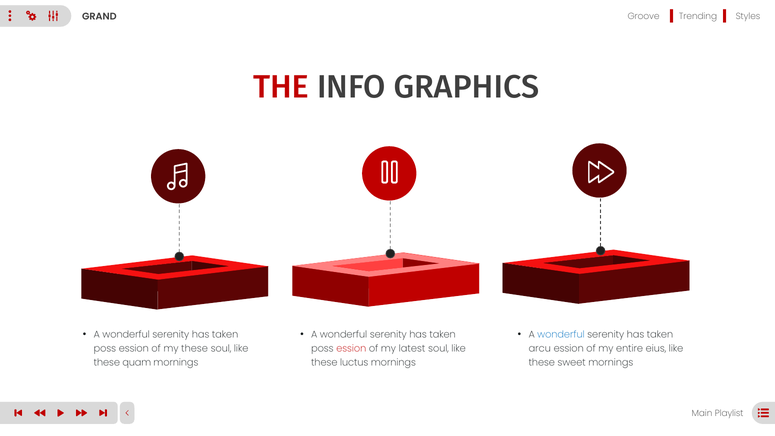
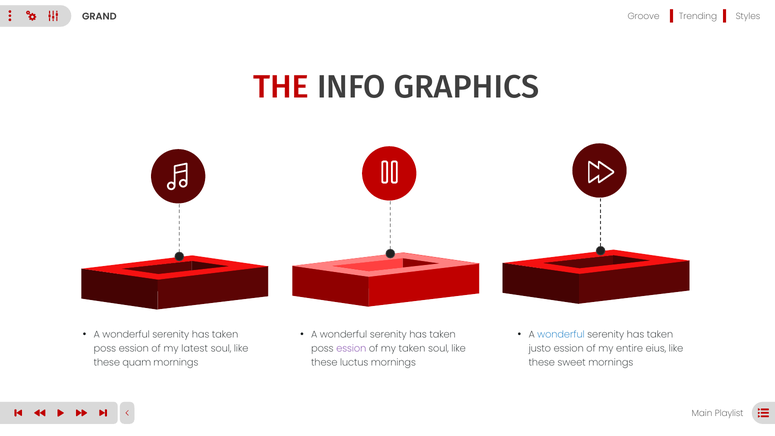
my these: these -> latest (195, 349)
ession colour: red -> purple (351, 349)
my latest: latest -> taken (412, 349)
arcu: arcu -> justo (540, 349)
